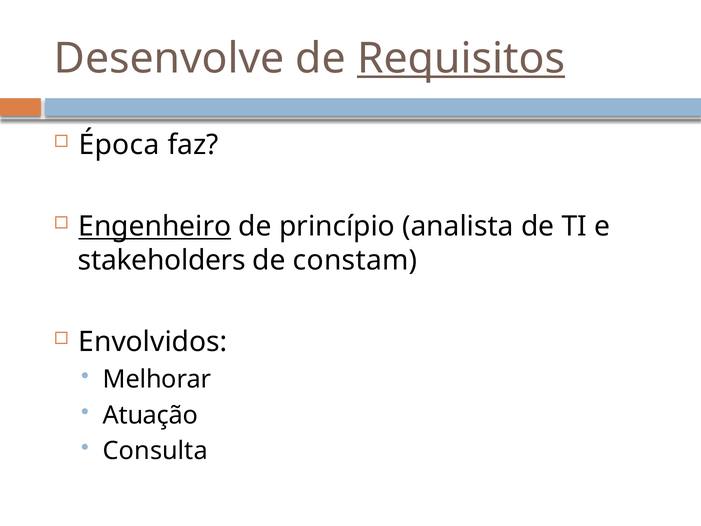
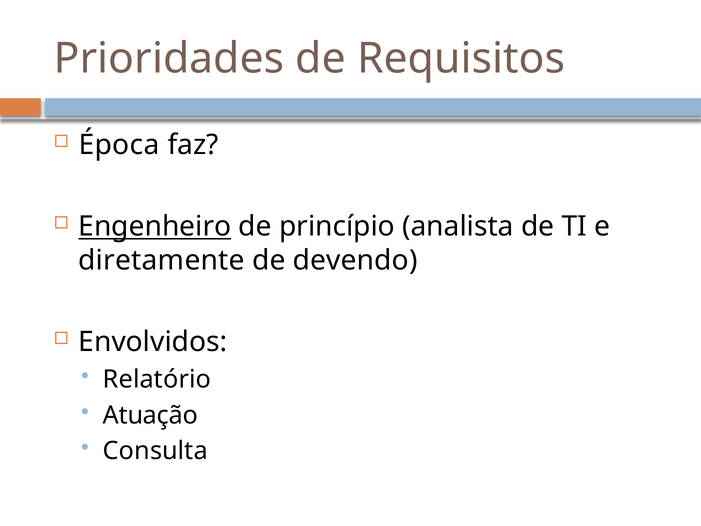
Desenvolve: Desenvolve -> Prioridades (169, 58)
Requisitos underline: present -> none (461, 58)
stakeholders: stakeholders -> diretamente (162, 260)
constam: constam -> devendo (355, 260)
Melhorar: Melhorar -> Relatório (157, 379)
